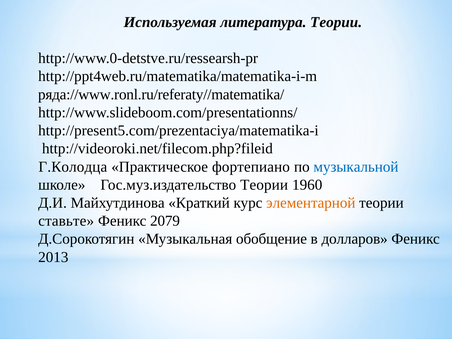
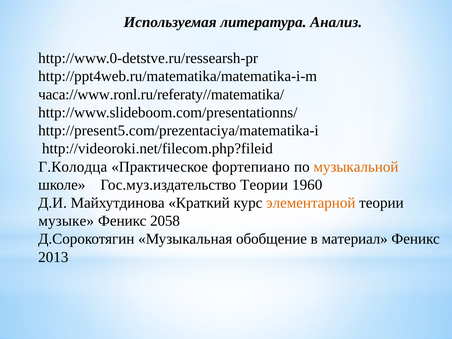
литература Теории: Теории -> Анализ (336, 22)
ряда://www.ronl.ru/referaty//matematika/: ряда://www.ronl.ru/referaty//matematika/ -> часа://www.ronl.ru/referaty//matematika/ (161, 94)
музыкальной colour: blue -> orange (356, 167)
ставьте: ставьте -> музыке (66, 221)
2079: 2079 -> 2058 (165, 221)
долларов: долларов -> материал (355, 239)
